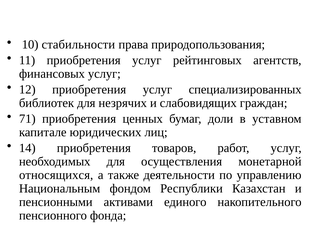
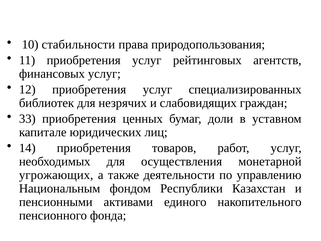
71: 71 -> 33 (27, 119)
относящихся: относящихся -> угрожающих (56, 175)
